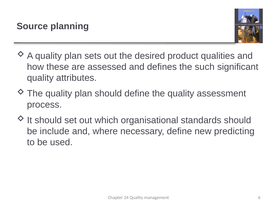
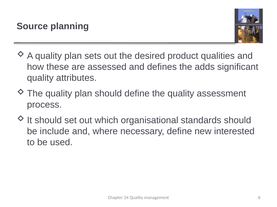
such: such -> adds (205, 67)
predicting: predicting -> interested (234, 132)
